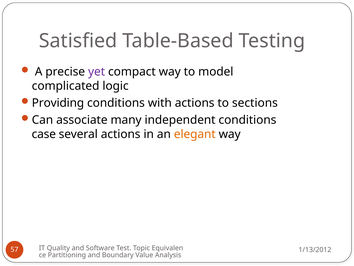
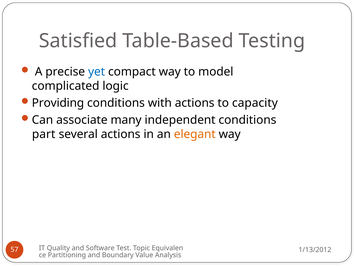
yet colour: purple -> blue (97, 72)
sections: sections -> capacity (255, 103)
case: case -> part (44, 134)
